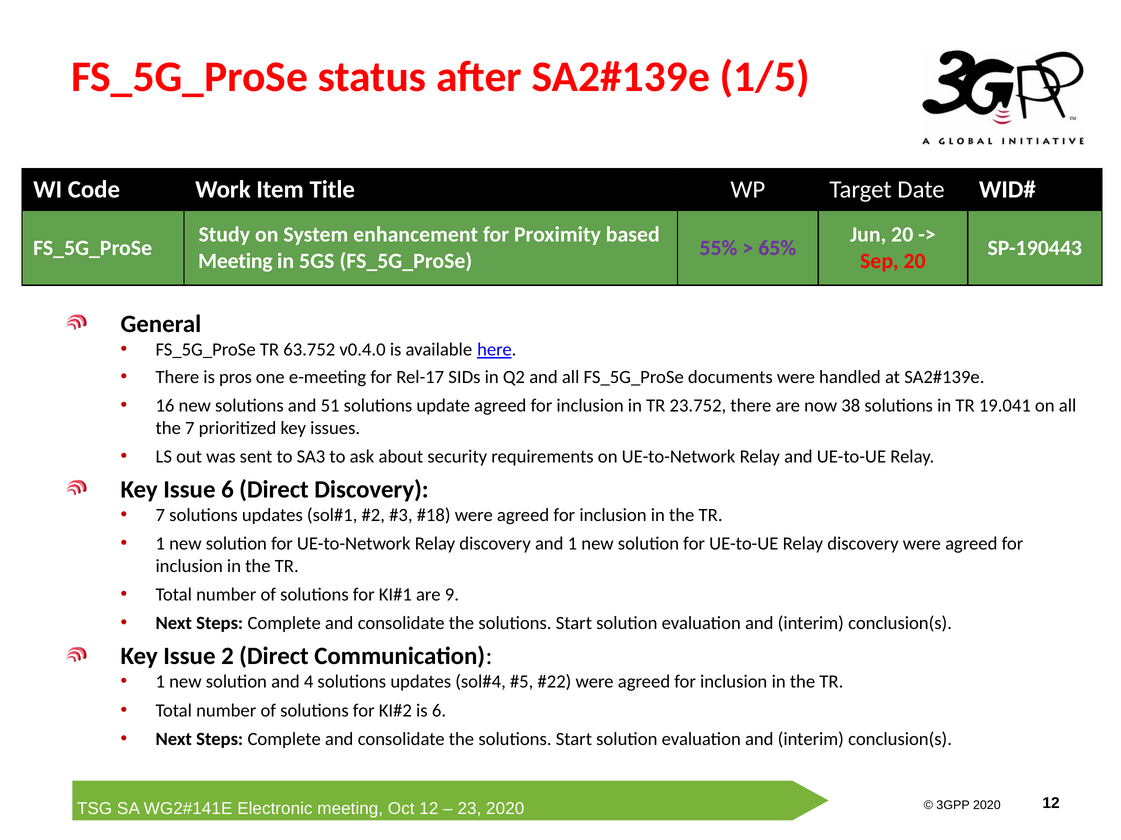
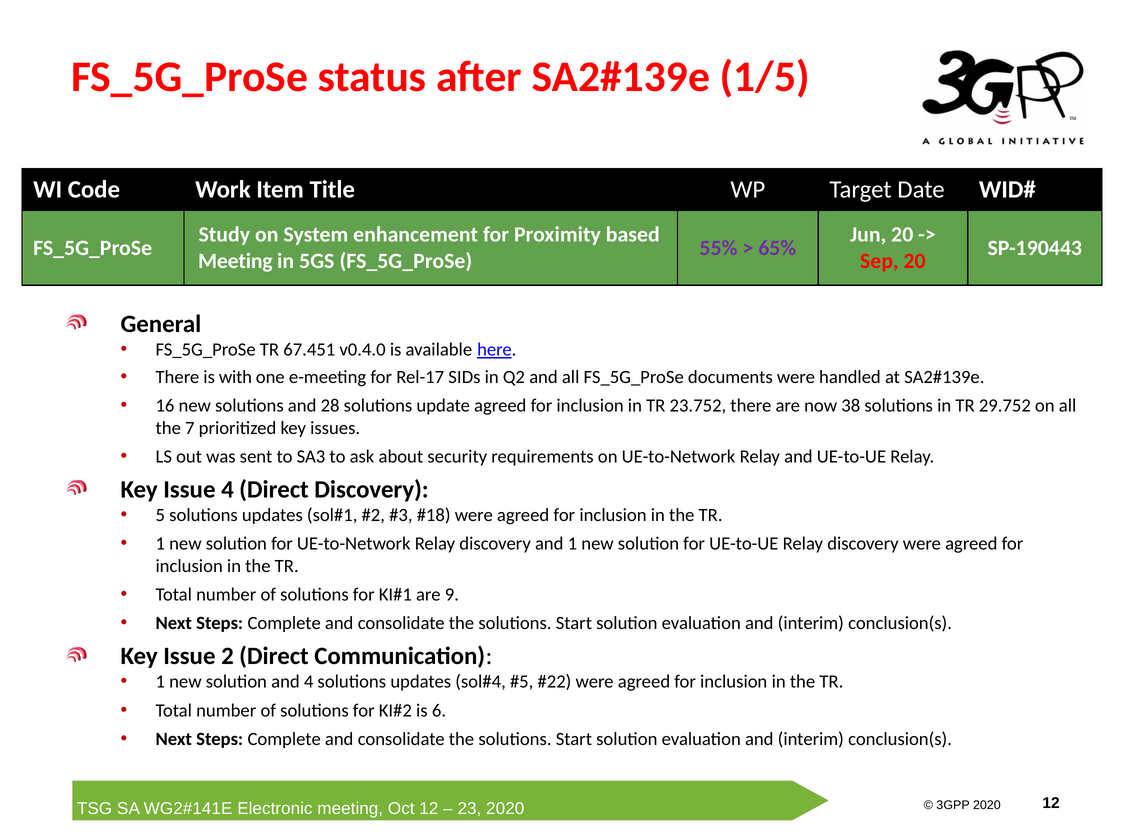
63.752: 63.752 -> 67.451 (309, 350)
pros: pros -> with (235, 377)
51: 51 -> 28 (330, 406)
19.041: 19.041 -> 29.752 (1005, 406)
Issue 6: 6 -> 4 (227, 490)
7: 7 -> 5 (160, 516)
